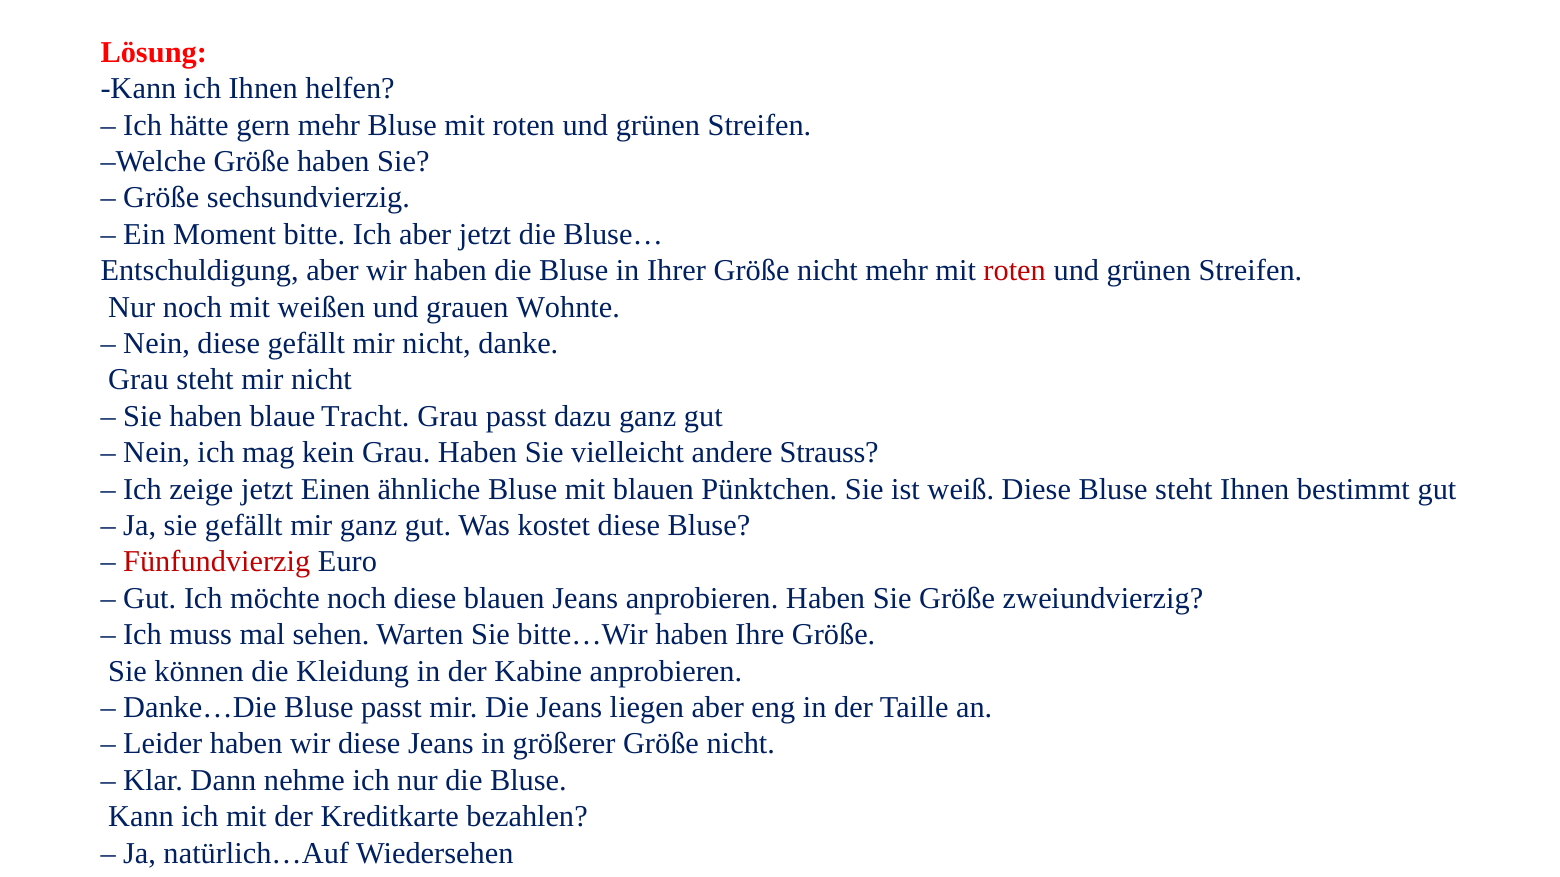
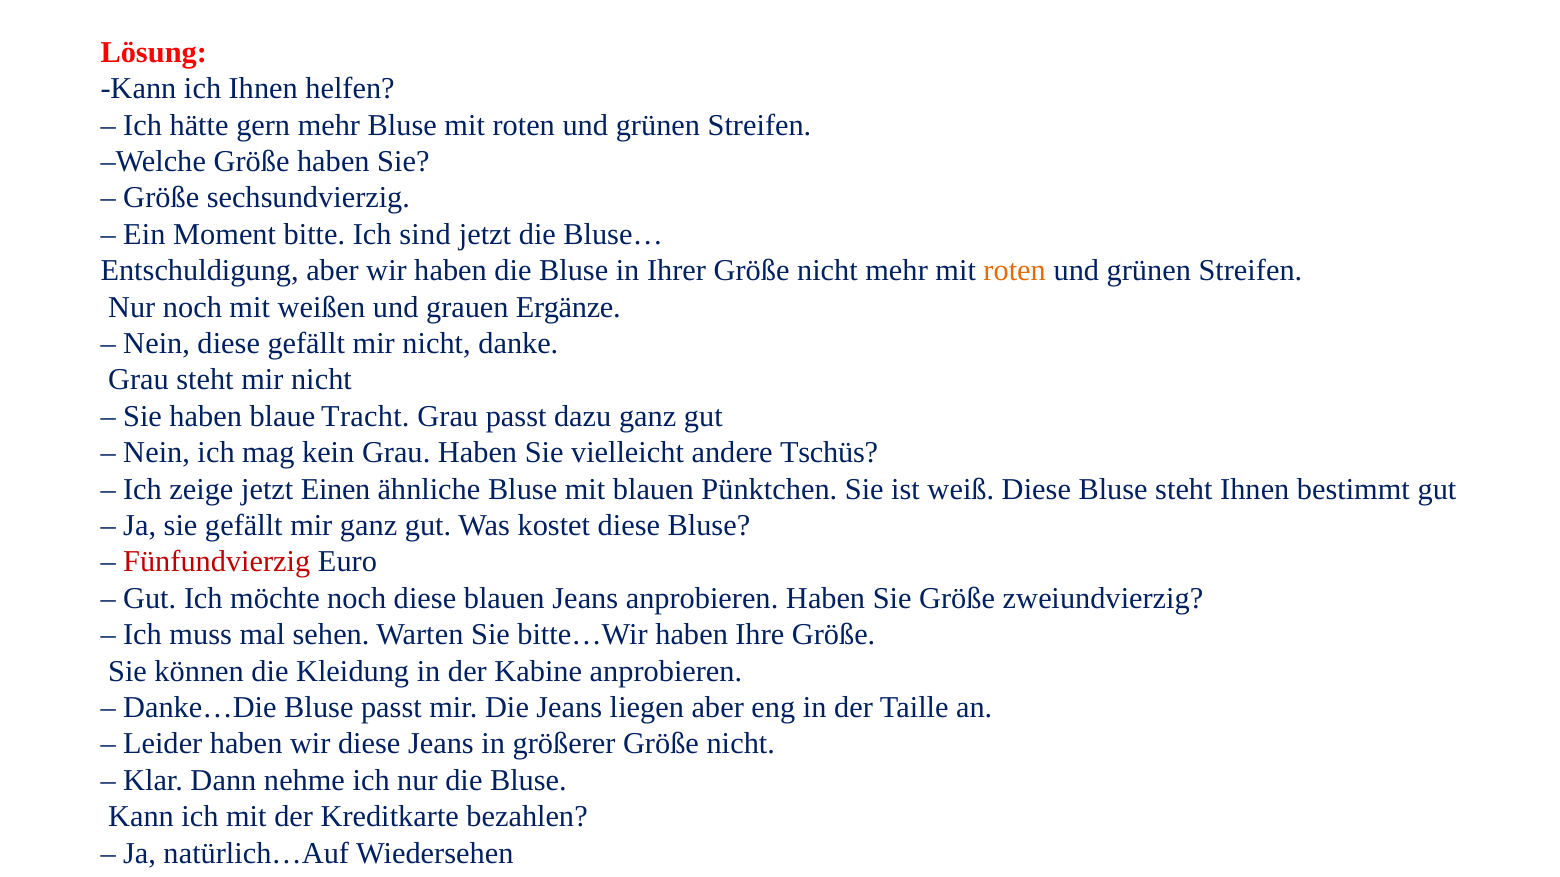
Ich aber: aber -> sind (425, 234)
roten colour: red -> orange (1015, 271)
Wohnte: Wohnte -> Ergänze (568, 307)
andere Strauss: Strauss -> Tschüs (829, 453)
